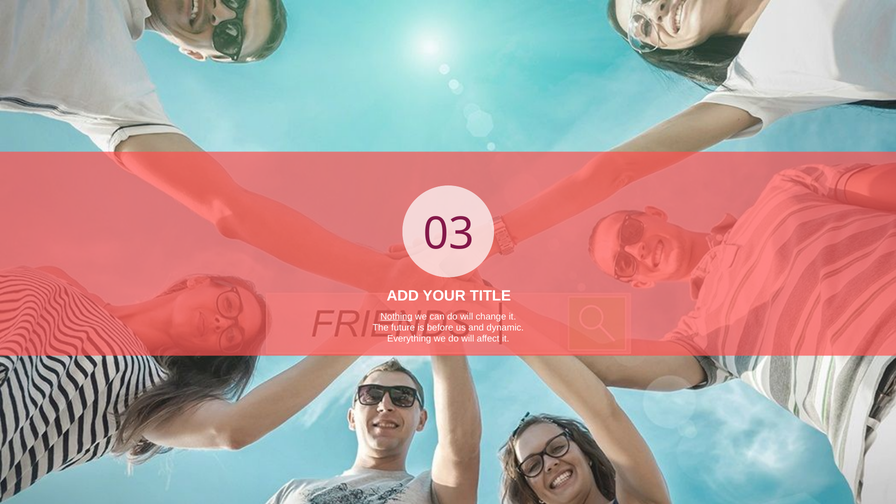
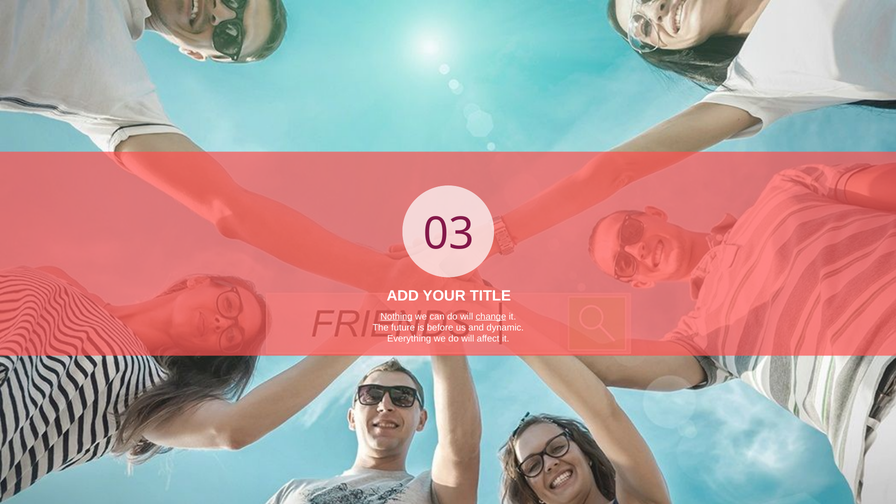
change underline: none -> present (491, 316)
